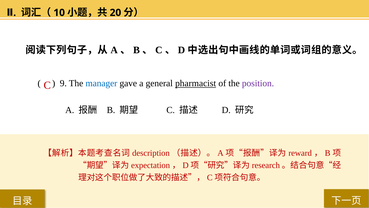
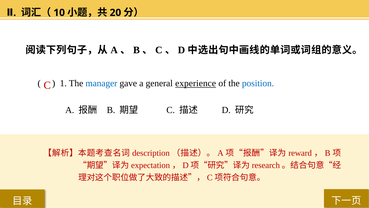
9: 9 -> 1 (63, 83)
pharmacist: pharmacist -> experience (196, 83)
position colour: purple -> blue (258, 83)
